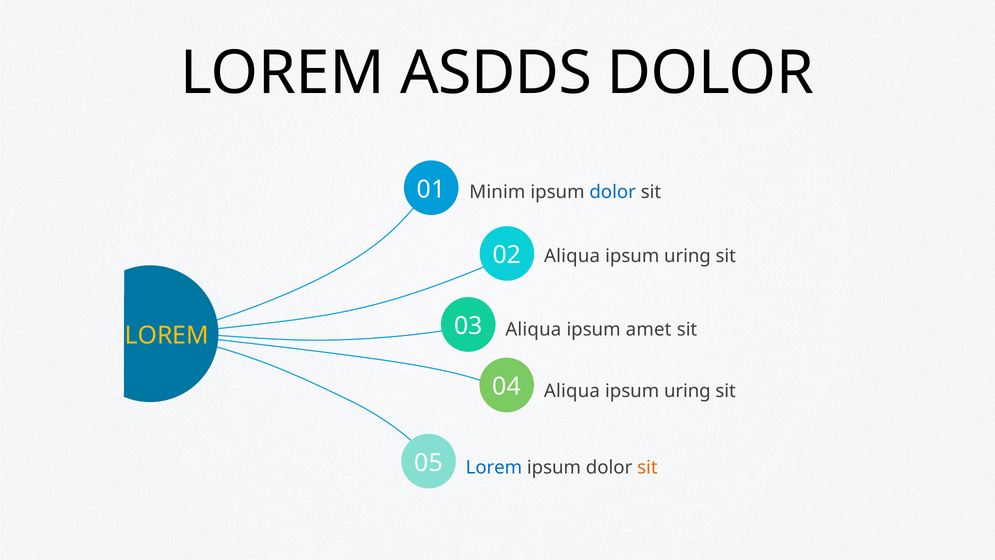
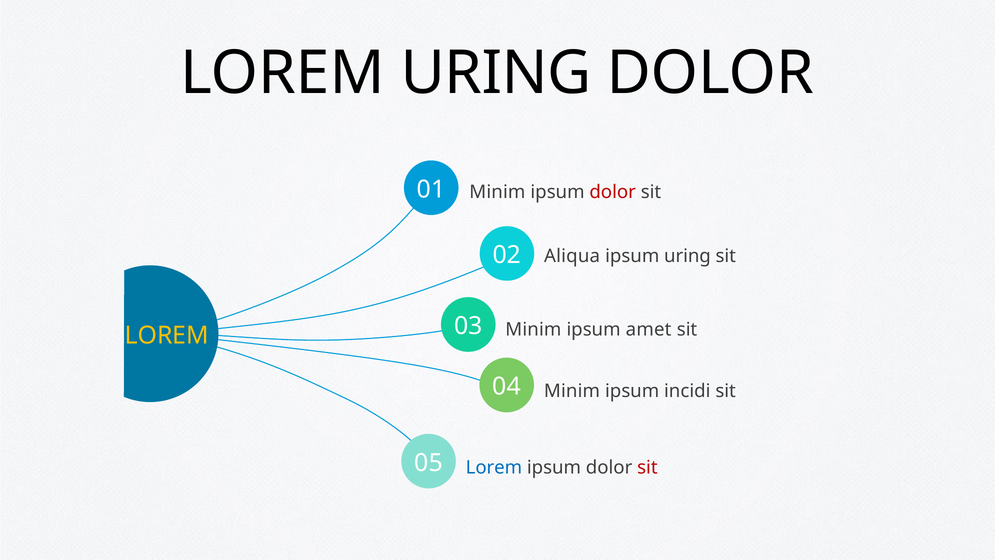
LOREM ASDDS: ASDDS -> URING (496, 73)
dolor colour: blue -> red (613, 192)
Aliqua: Aliqua -> Minim (533, 329)
Aliqua: Aliqua -> Minim (572, 391)
uring: uring -> incidi (687, 391)
sit colour: orange -> red (647, 467)
